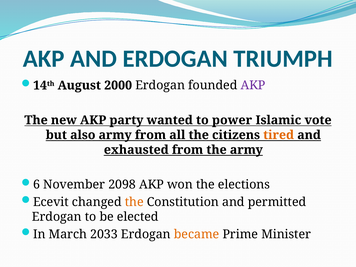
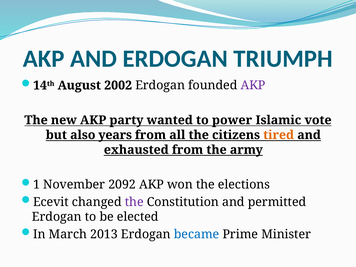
2000: 2000 -> 2002 (118, 85)
also army: army -> years (115, 135)
6: 6 -> 1 (36, 185)
2098: 2098 -> 2092 (122, 185)
the colour: orange -> purple (134, 202)
2033: 2033 -> 2013 (104, 234)
became colour: orange -> blue (197, 234)
